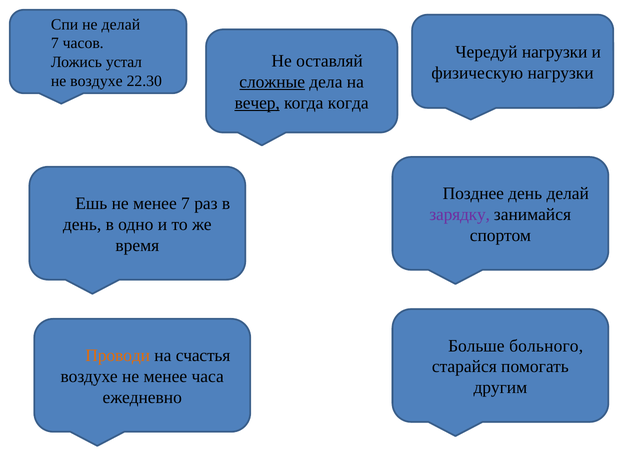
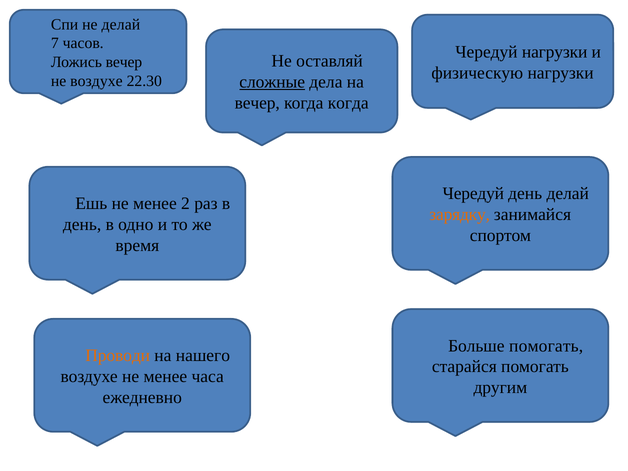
Ложись устал: устал -> вечер (124, 62)
вечер underline: present -> none (257, 103)
Позднее: Позднее -> Чередуй (473, 194)
менее 7: 7 -> 2 (185, 203)
зарядку colour: purple -> orange (460, 215)
Больше больного: больного -> помогать (546, 346)
счастья: счастья -> нашего (203, 356)
